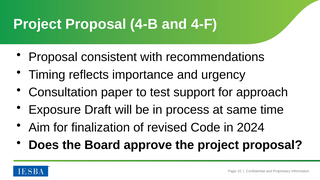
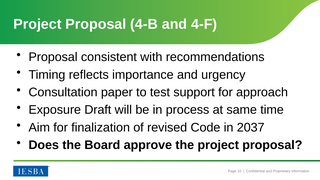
2024: 2024 -> 2037 (251, 127)
